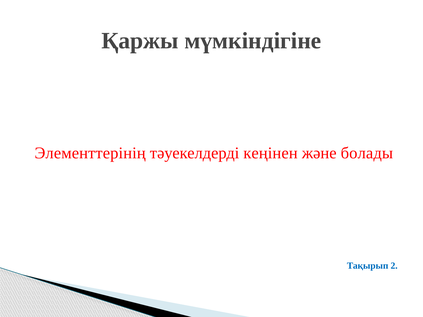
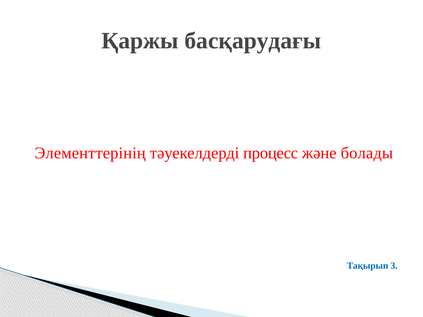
мүмкіндігіне: мүмкіндігіне -> басқарудағы (253, 41)
кеңінен: кеңінен -> процесс (271, 153)
2: 2 -> 3 (394, 266)
